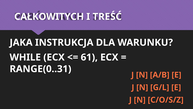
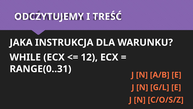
CAŁKOWITYCH: CAŁKOWITYCH -> ODCZYTUJEMY (49, 17)
61: 61 -> 12 (89, 57)
